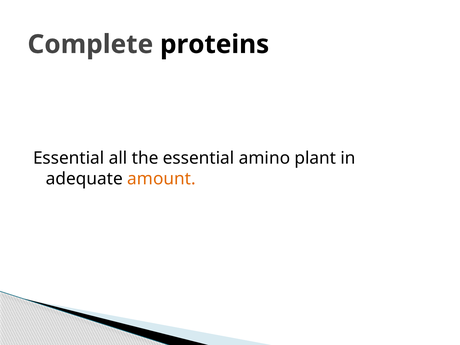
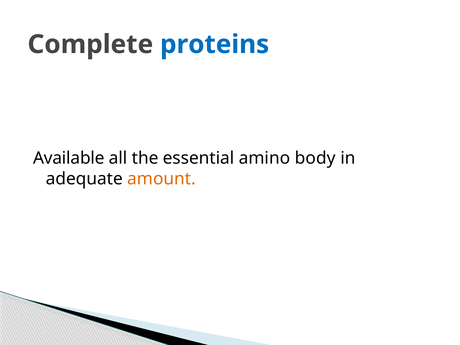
proteins colour: black -> blue (215, 44)
Essential: Essential -> Available (69, 158)
plant: plant -> body (315, 158)
